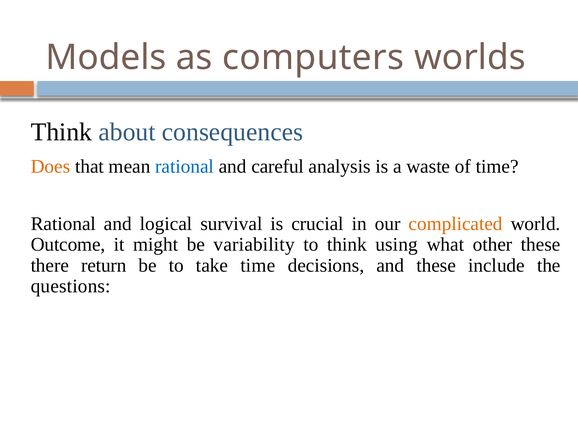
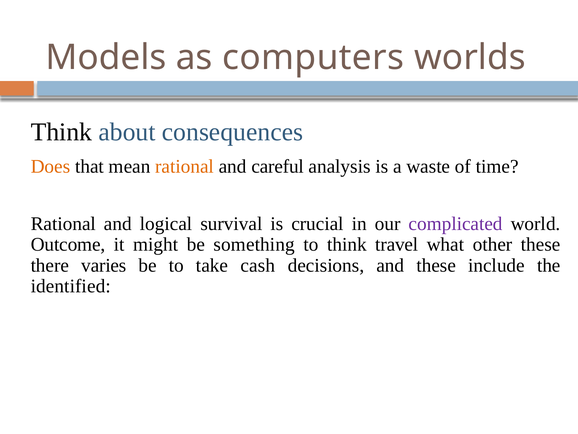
rational colour: blue -> orange (185, 166)
complicated colour: orange -> purple (456, 223)
variability: variability -> something (254, 244)
using: using -> travel (397, 244)
return: return -> varies (104, 265)
take time: time -> cash (258, 265)
questions: questions -> identified (71, 286)
